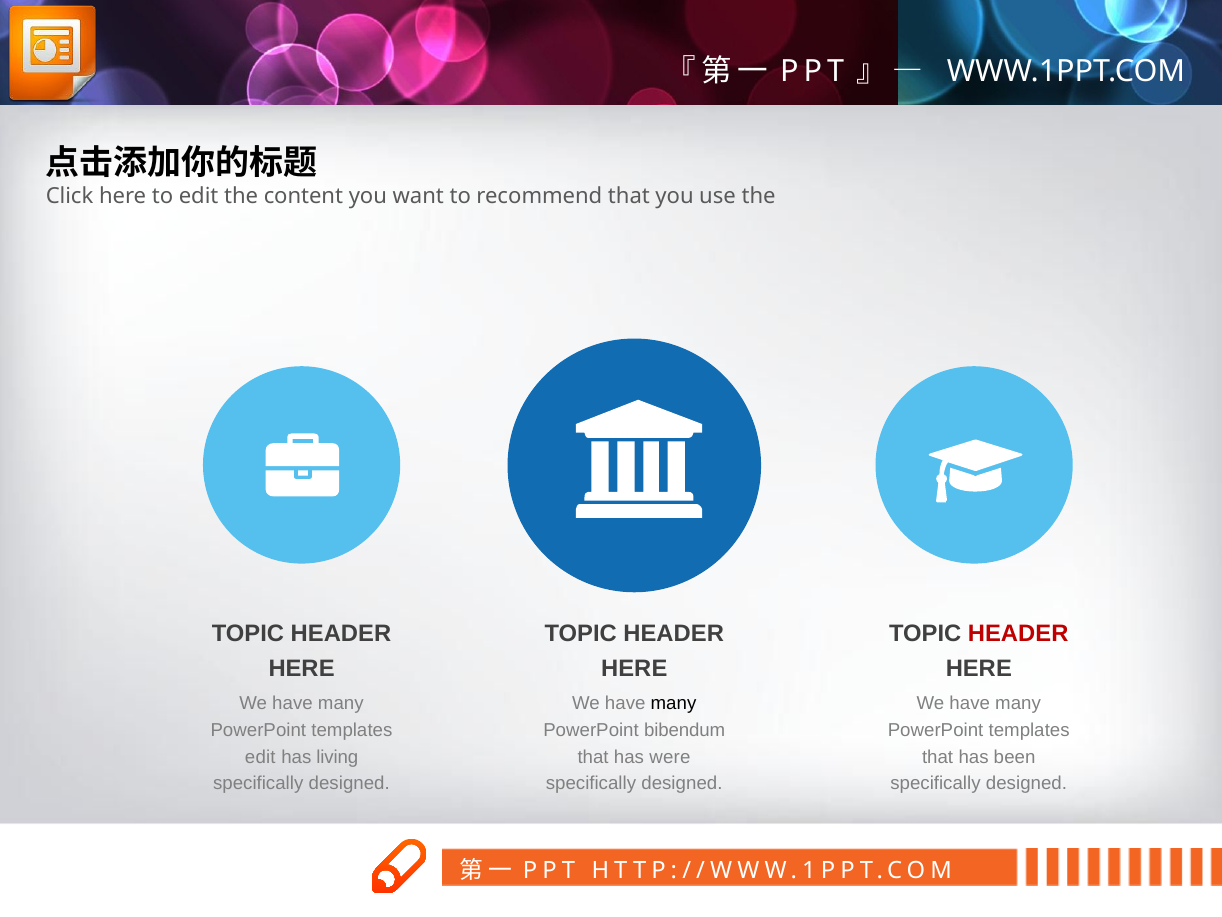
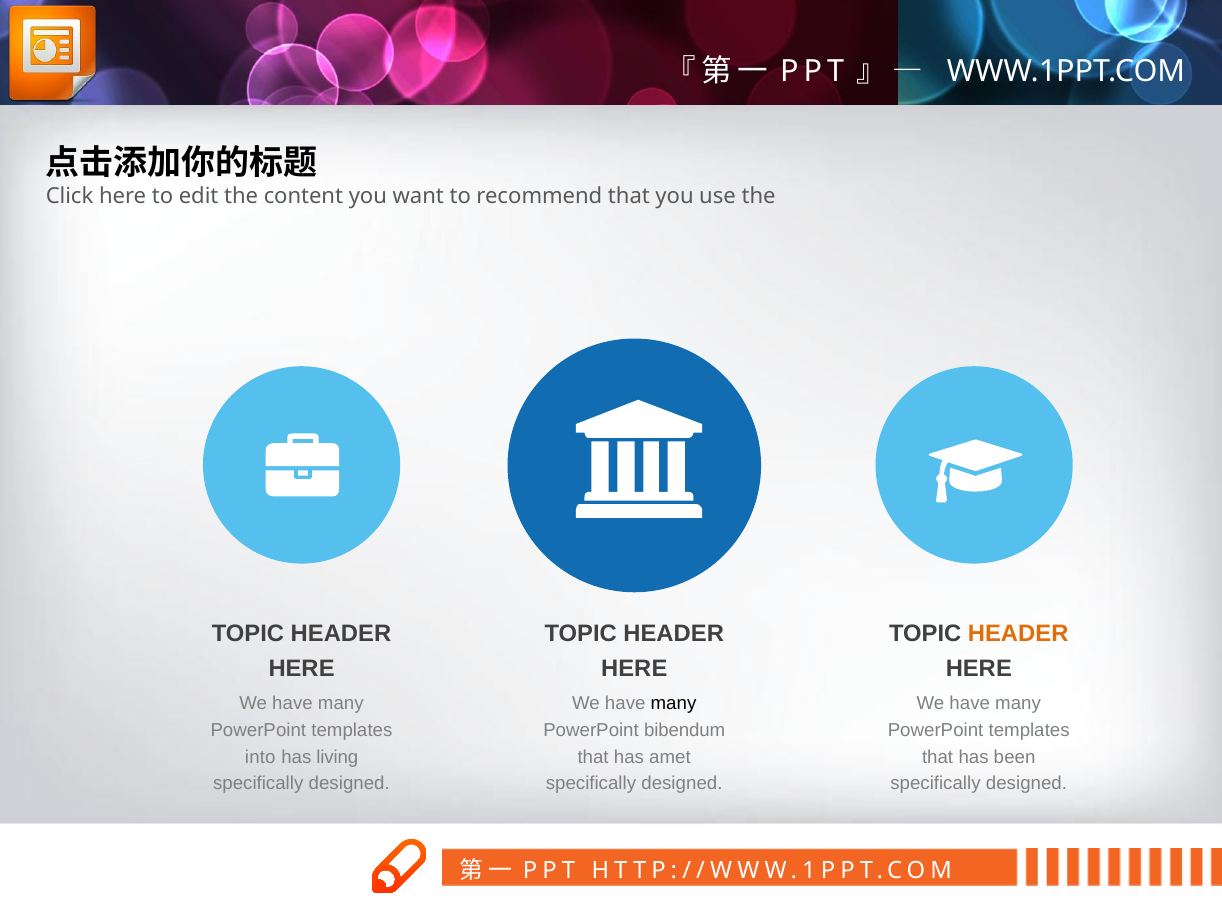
HEADER colour: red -> orange (1018, 634)
edit: edit -> into (260, 756)
were: were -> amet (670, 756)
